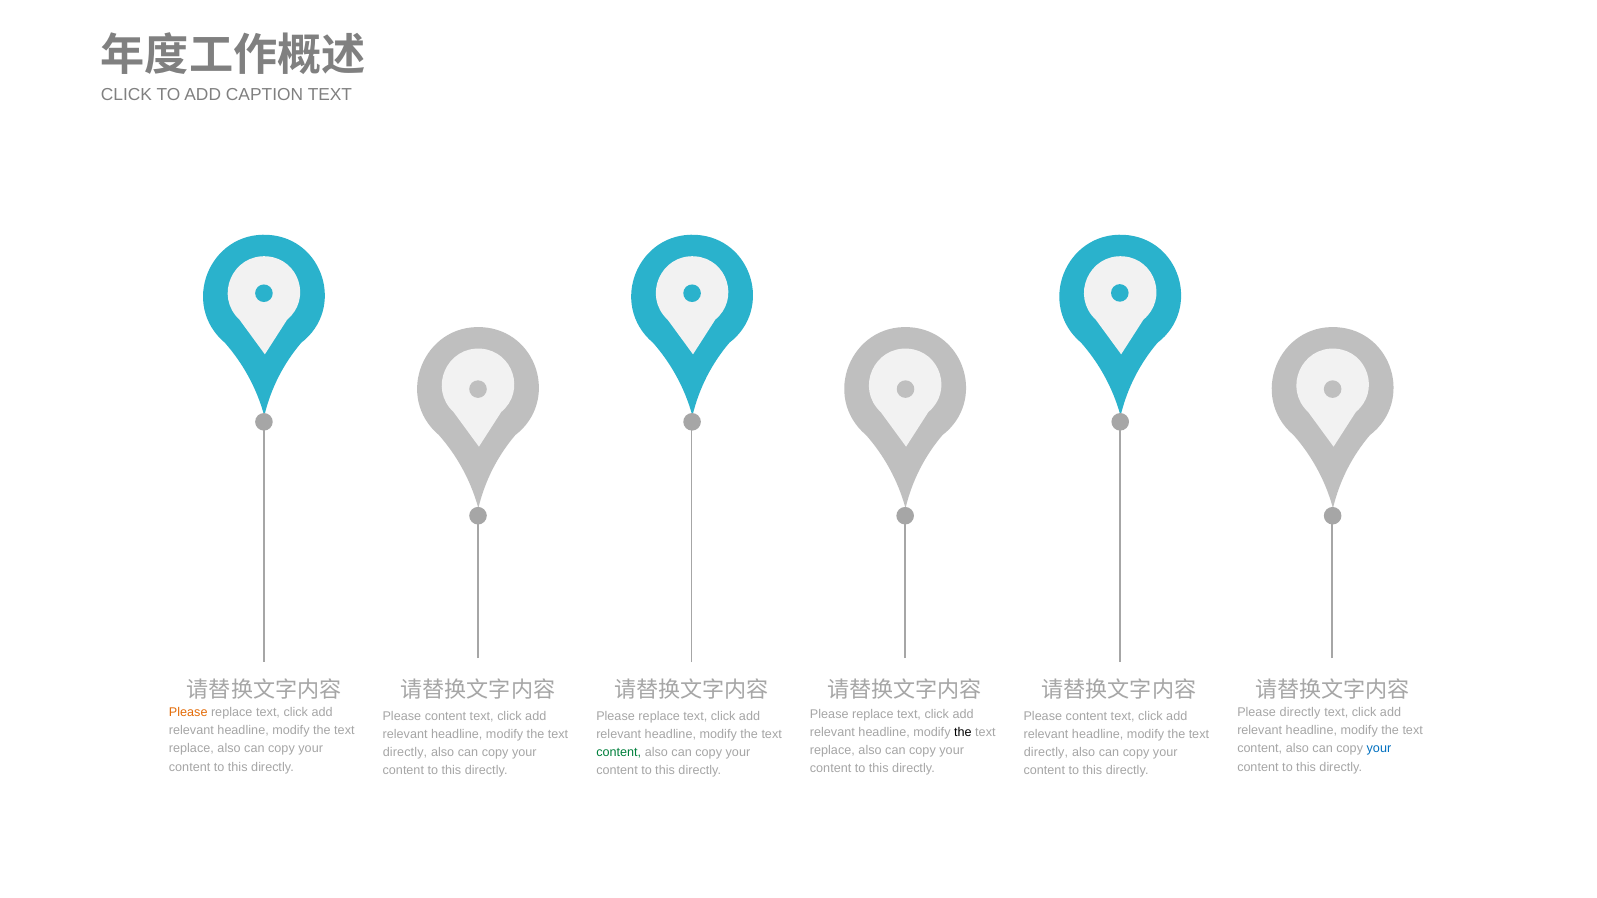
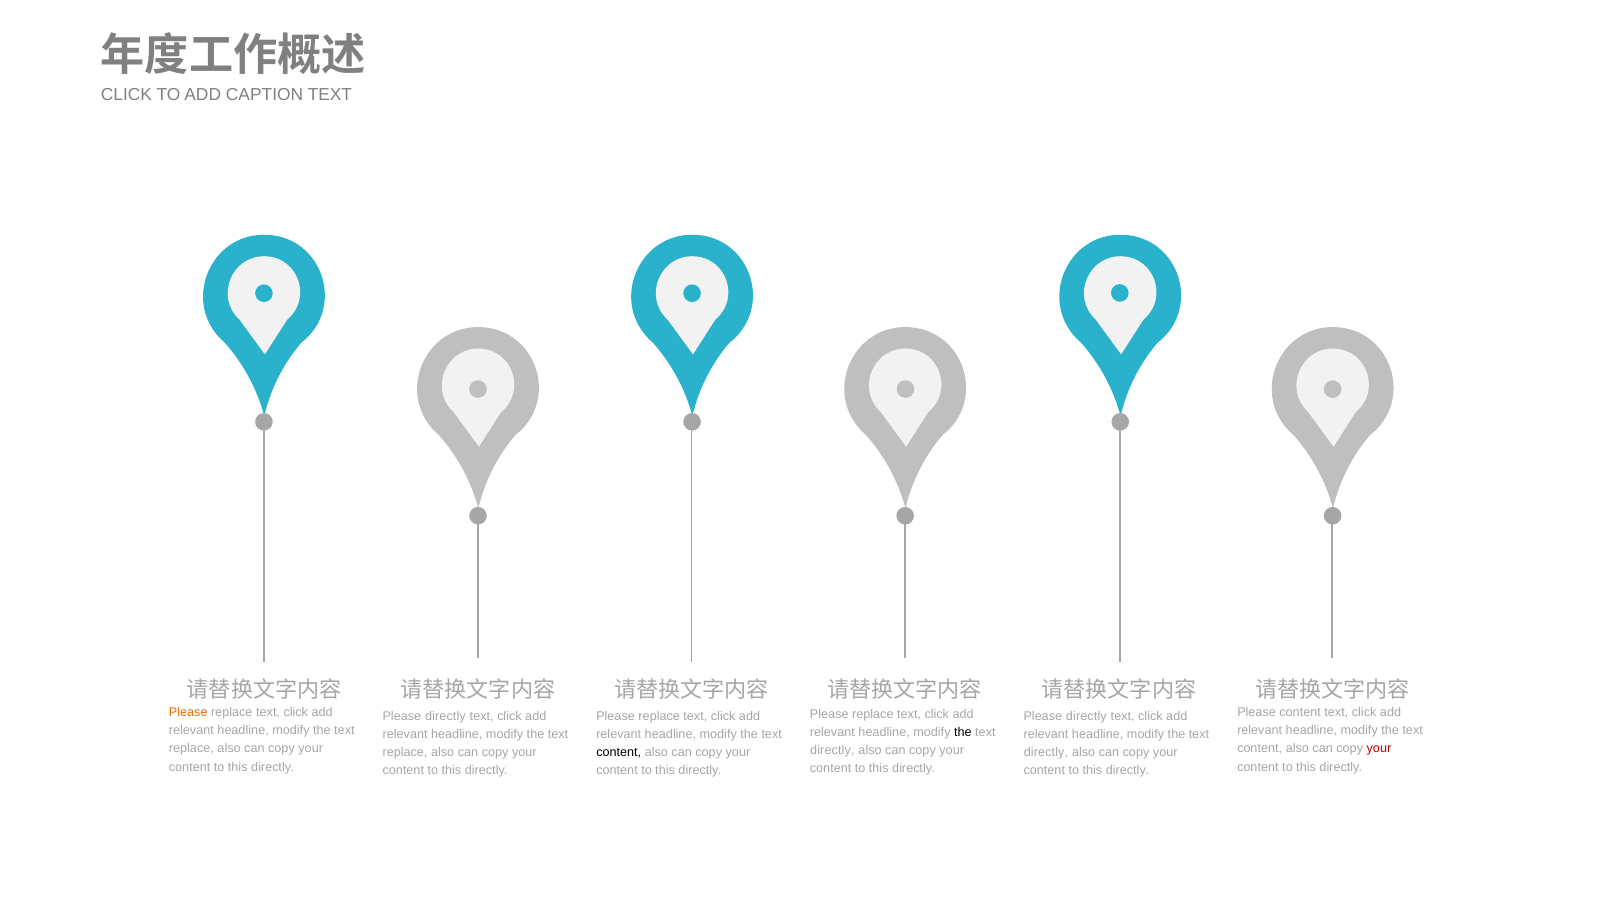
Please directly: directly -> content (1300, 713)
content: content -> directly (445, 716)
content: content -> directly (1086, 716)
your colour: blue -> red (1379, 749)
replace: replace -> directly (832, 751)
directly: directly -> replace (405, 753)
content colour: green -> black (619, 753)
